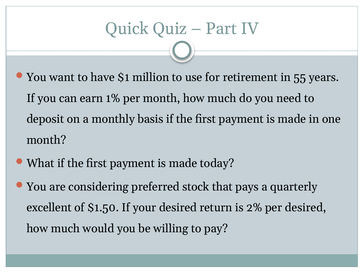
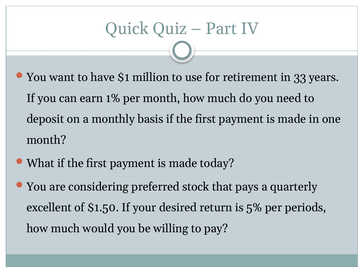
55: 55 -> 33 (300, 77)
2%: 2% -> 5% (254, 208)
per desired: desired -> periods (306, 208)
